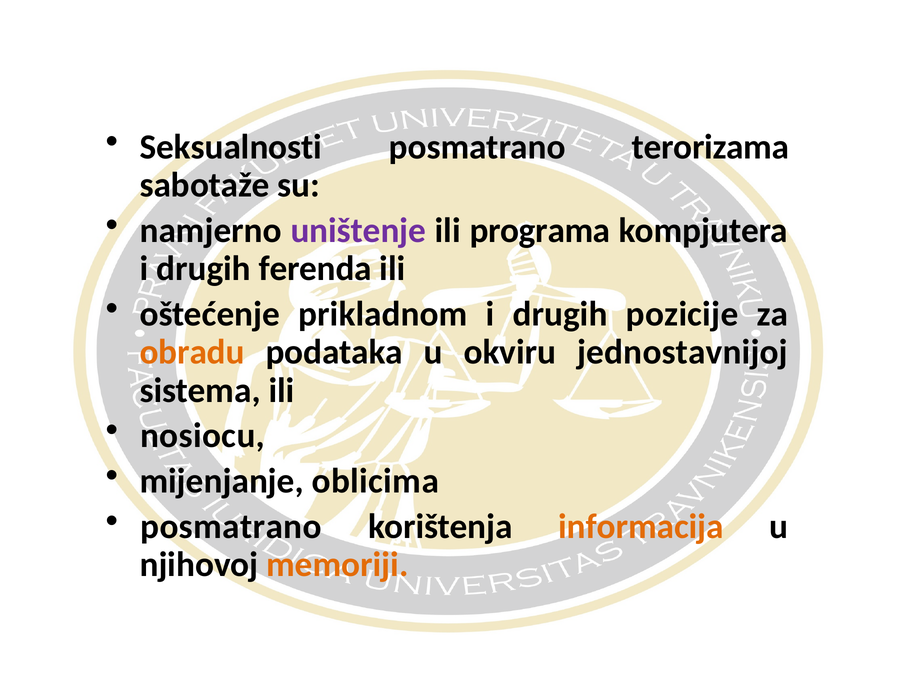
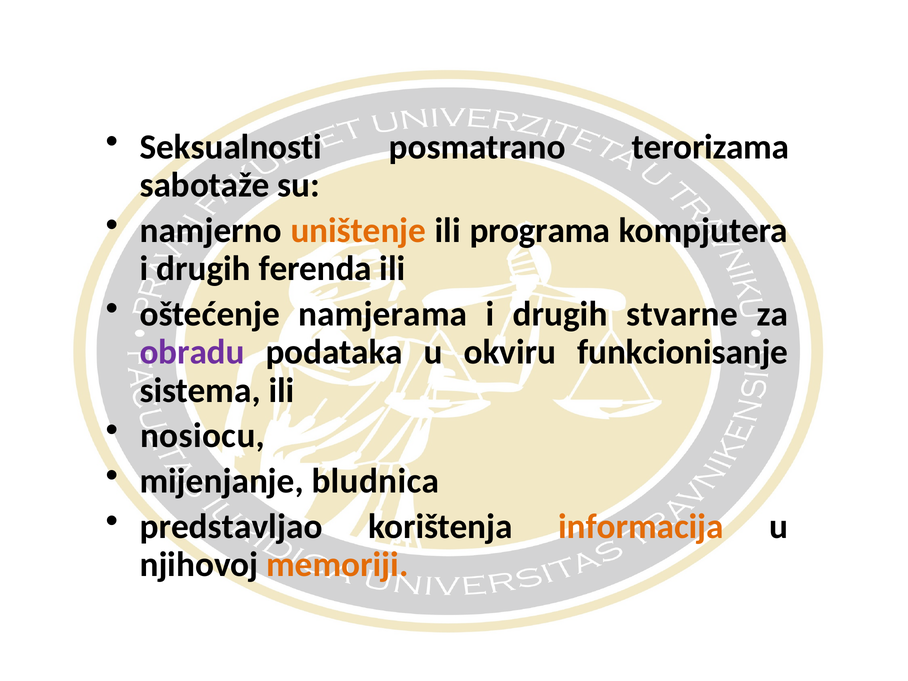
uništenje colour: purple -> orange (358, 231)
prikladnom: prikladnom -> namjerama (383, 314)
pozicije: pozicije -> stvarne (682, 314)
obradu colour: orange -> purple (192, 352)
jednostavnijoj: jednostavnijoj -> funkcionisanje (683, 352)
oblicima: oblicima -> bludnica (375, 481)
posmatrano: posmatrano -> predstavljao (231, 527)
